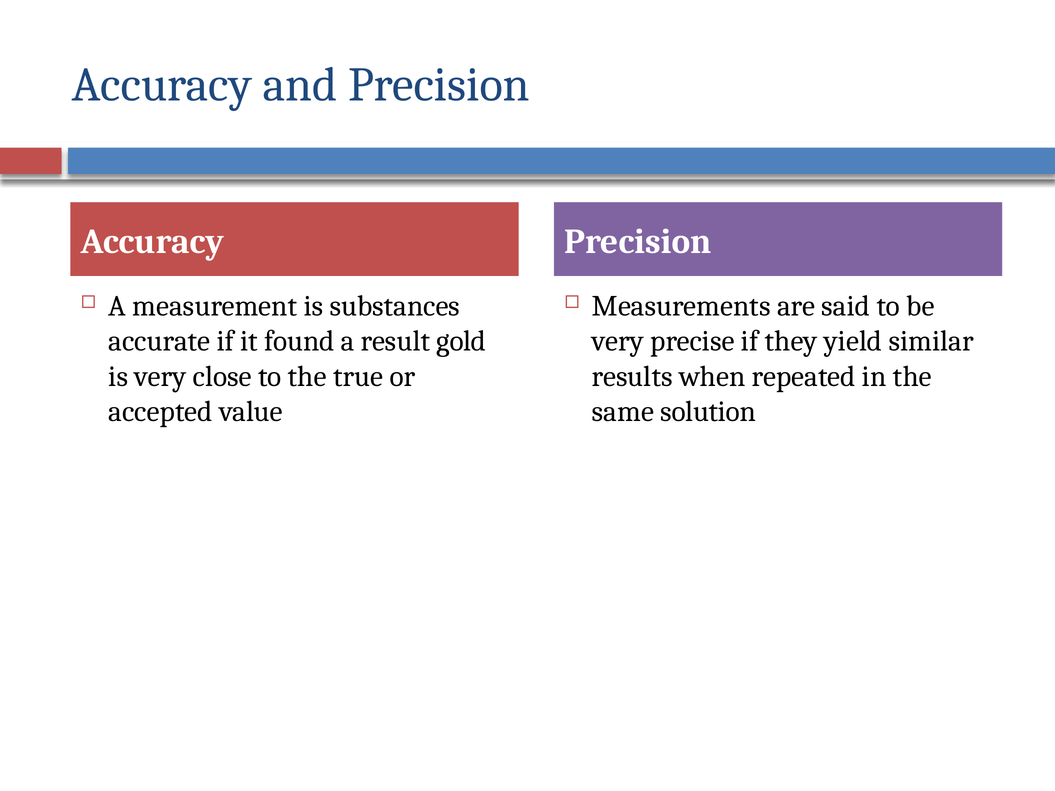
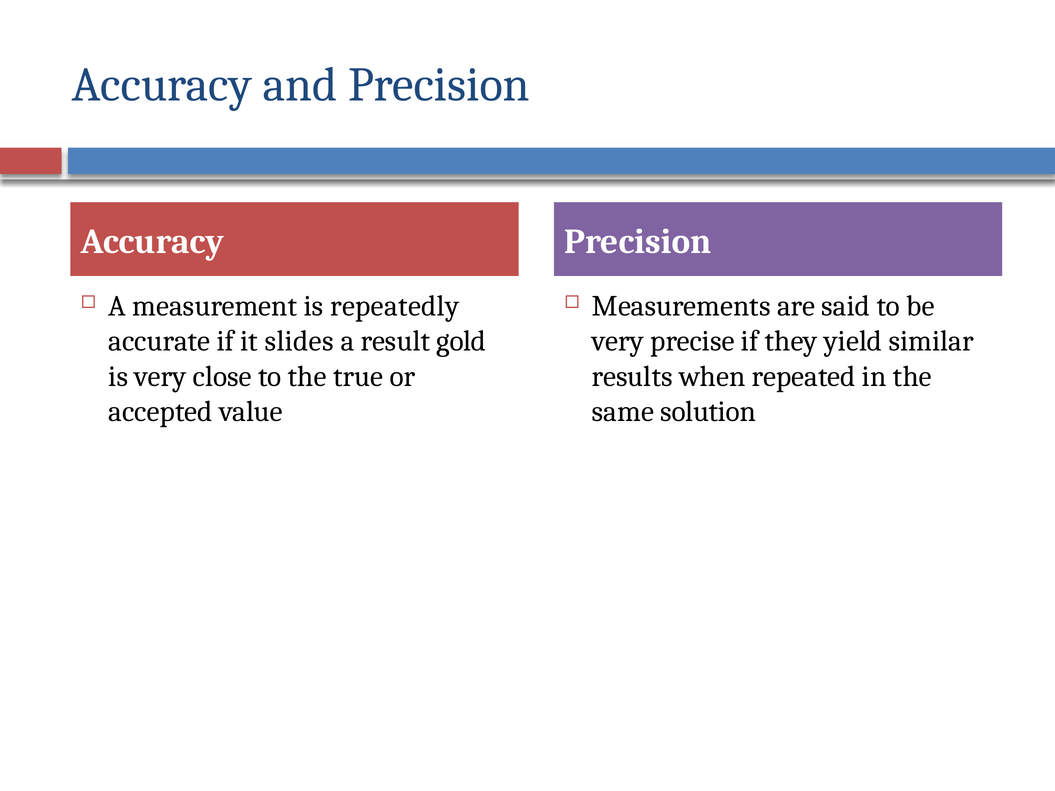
substances: substances -> repeatedly (395, 306)
found: found -> slides (299, 341)
